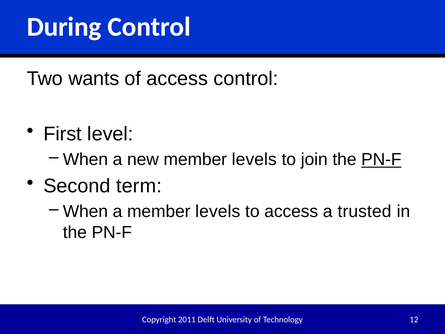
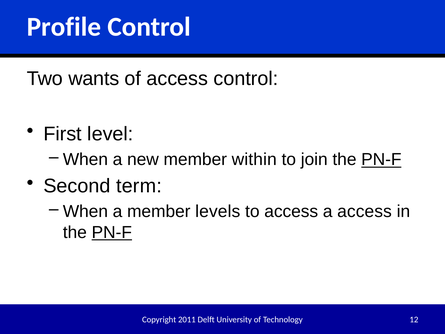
During: During -> Profile (64, 27)
new member levels: levels -> within (254, 159)
a trusted: trusted -> access (365, 211)
PN-F underline: none -> present (112, 232)
